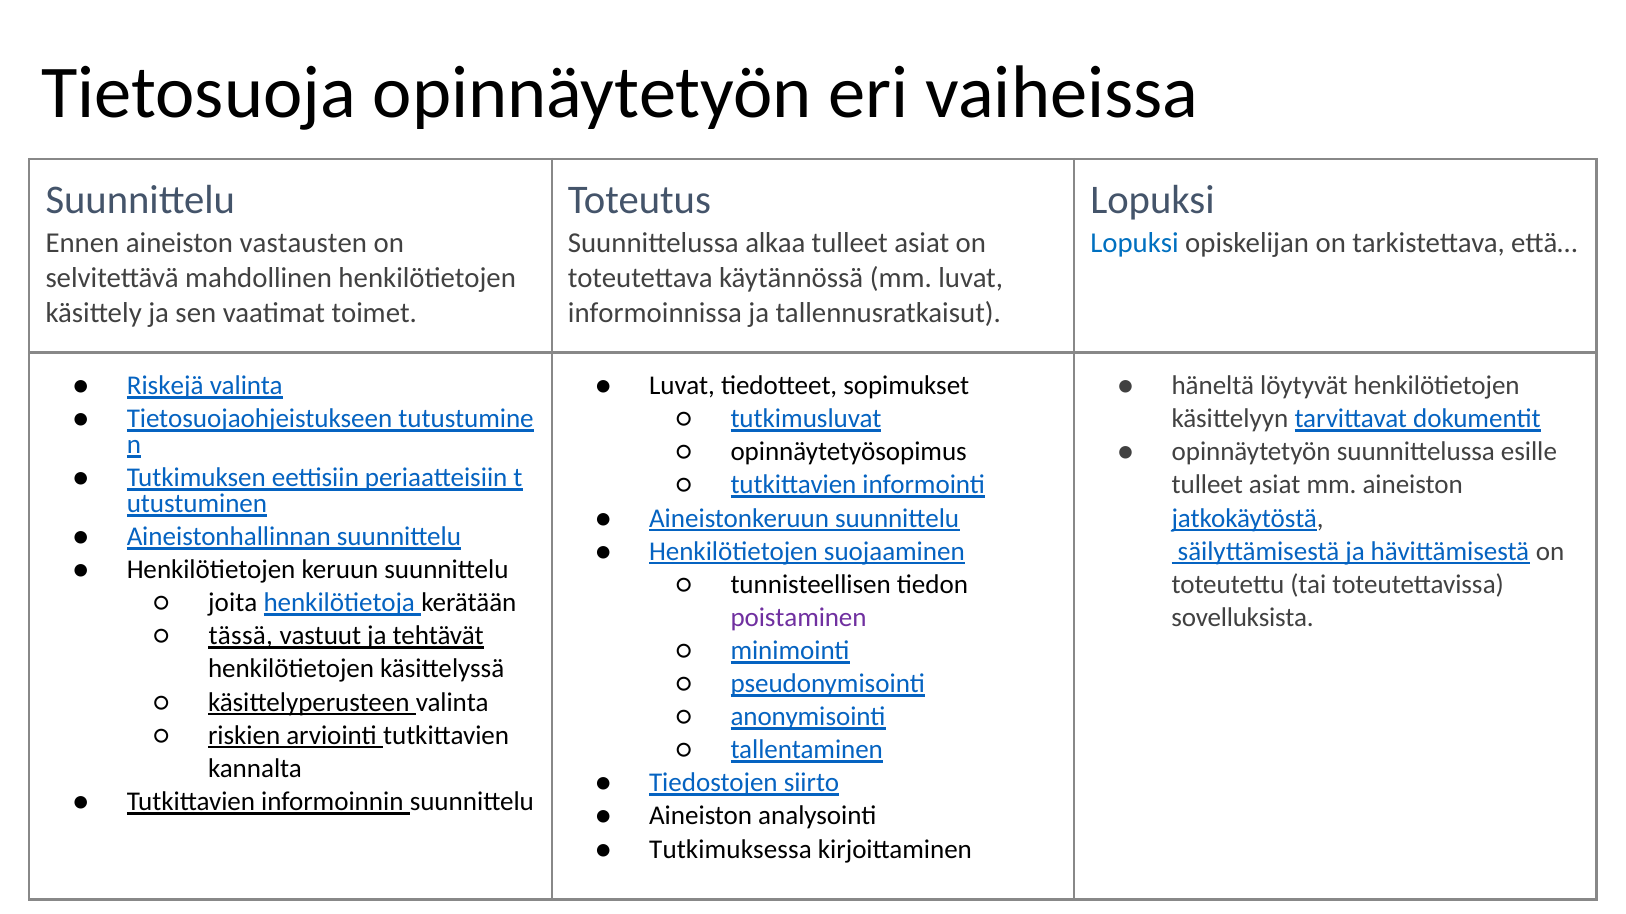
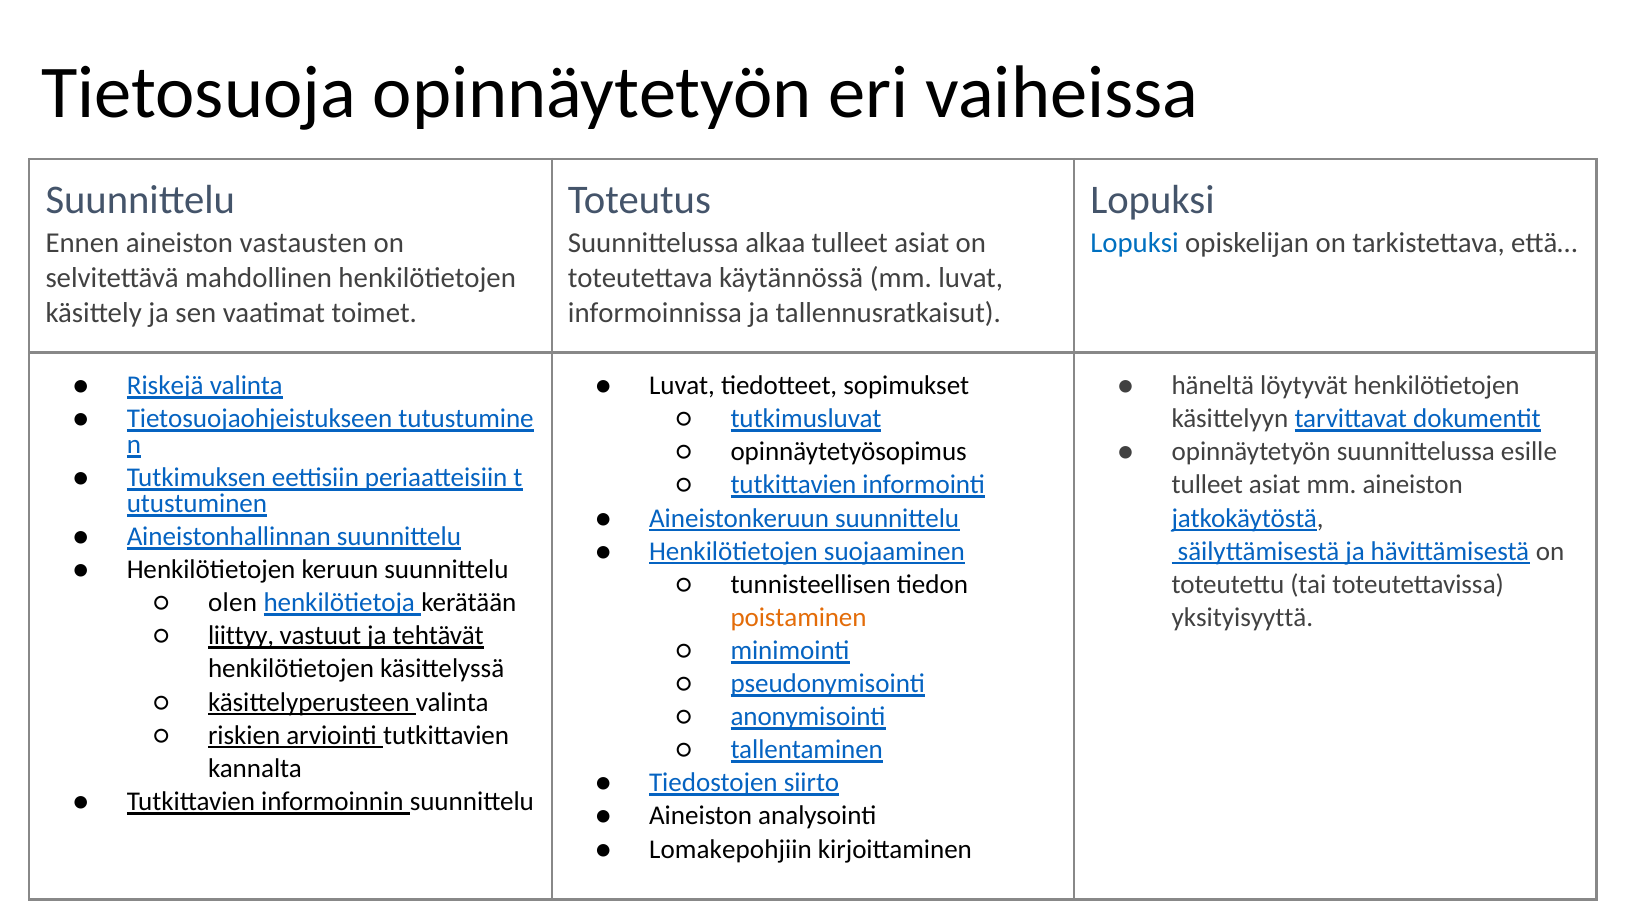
joita: joita -> olen (233, 603)
poistaminen colour: purple -> orange (799, 618)
sovelluksista: sovelluksista -> yksityisyyttä (1242, 618)
tässä: tässä -> liittyy (241, 636)
Tutkimuksessa: Tutkimuksessa -> Lomakepohjiin (731, 850)
